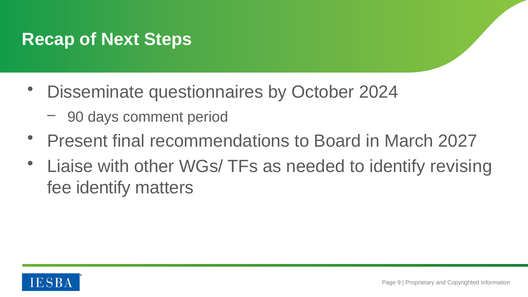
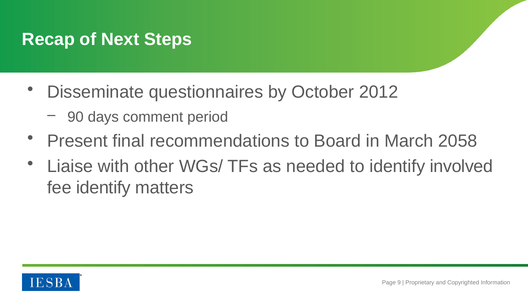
2024: 2024 -> 2012 (379, 92)
2027: 2027 -> 2058 (458, 141)
revising: revising -> involved (461, 167)
